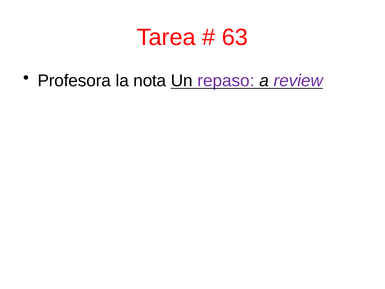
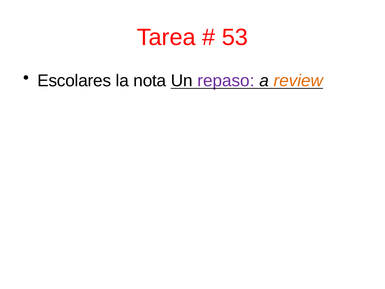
63: 63 -> 53 (235, 37)
Profesora: Profesora -> Escolares (74, 81)
review colour: purple -> orange (298, 81)
